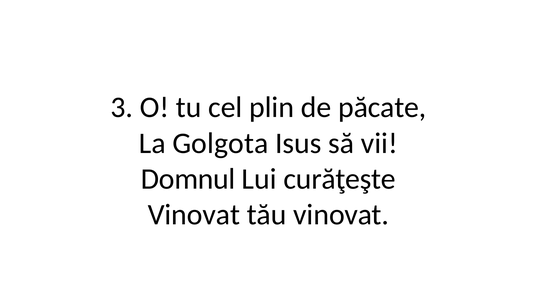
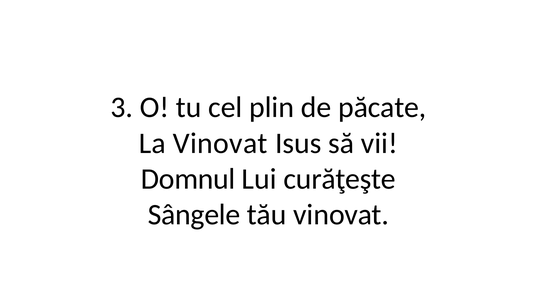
La Golgota: Golgota -> Vinovat (220, 143)
Vinovat: Vinovat -> Sângele (194, 215)
